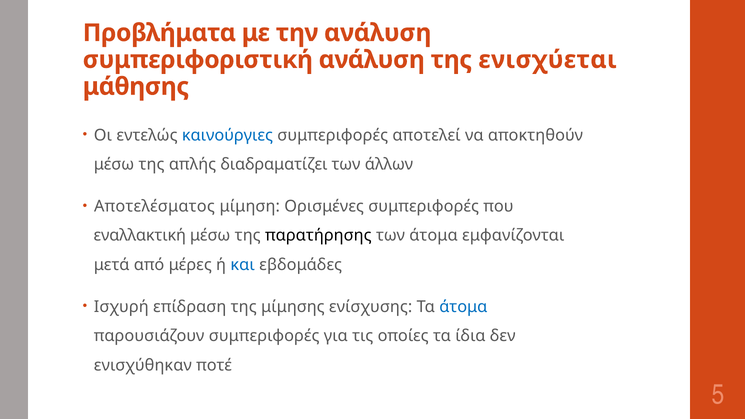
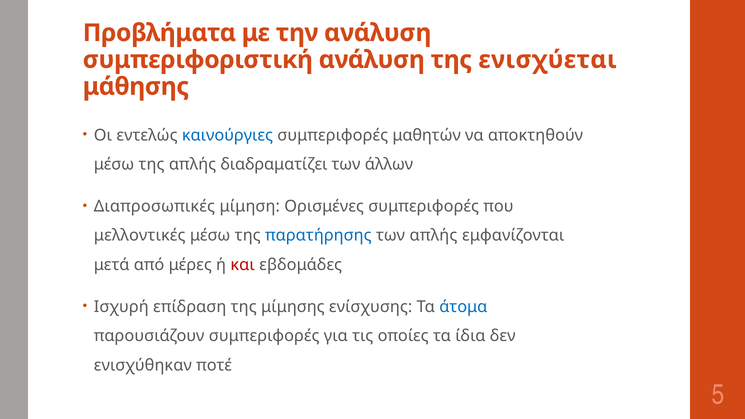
αποτελεί: αποτελεί -> μαθητών (427, 135)
Αποτελέσματος: Αποτελέσματος -> Διαπροσωπικές (154, 206)
εναλλακτική: εναλλακτική -> μελλοντικές (140, 236)
παρατήρησης colour: black -> blue (318, 236)
των άτομα: άτομα -> απλής (433, 236)
και colour: blue -> red (243, 265)
